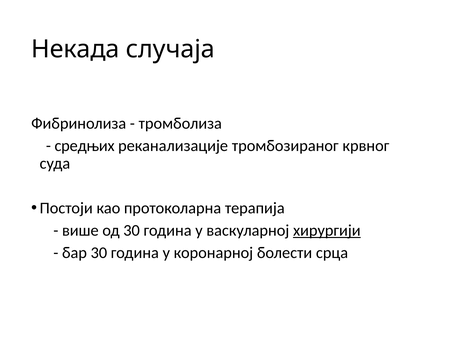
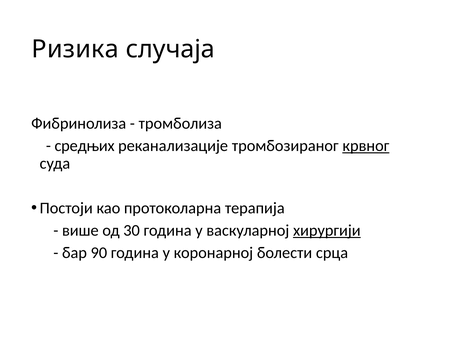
Некада: Некада -> Ризика (75, 49)
крвног underline: none -> present (366, 146)
бар 30: 30 -> 90 (99, 253)
